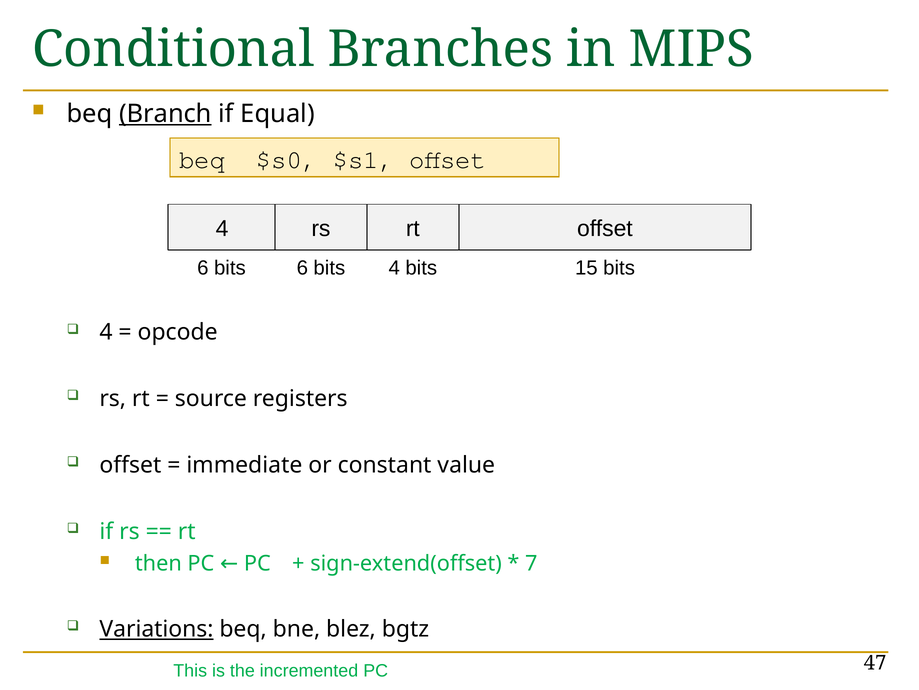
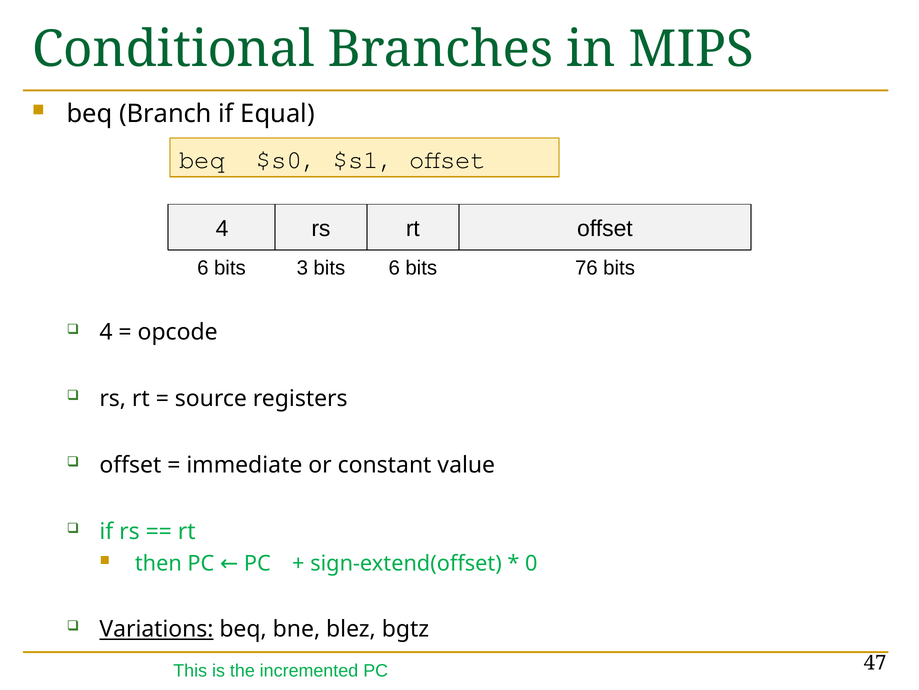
Branch underline: present -> none (165, 114)
bits 6: 6 -> 3 (302, 268)
bits 4: 4 -> 6 (394, 268)
15: 15 -> 76 (586, 268)
7: 7 -> 0 (531, 563)
